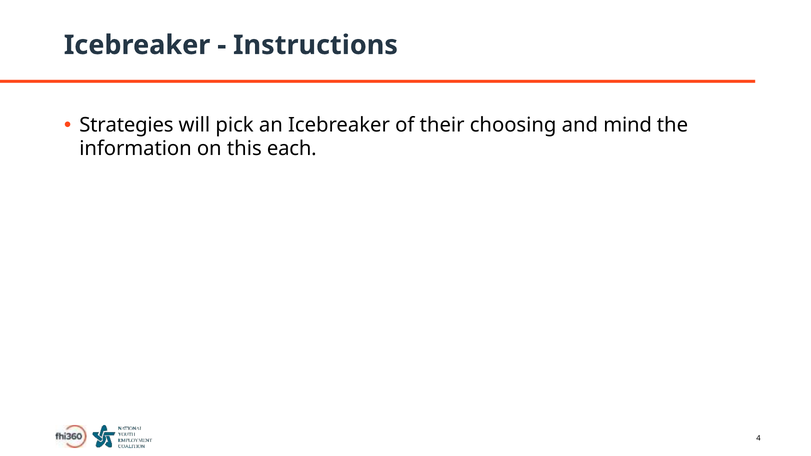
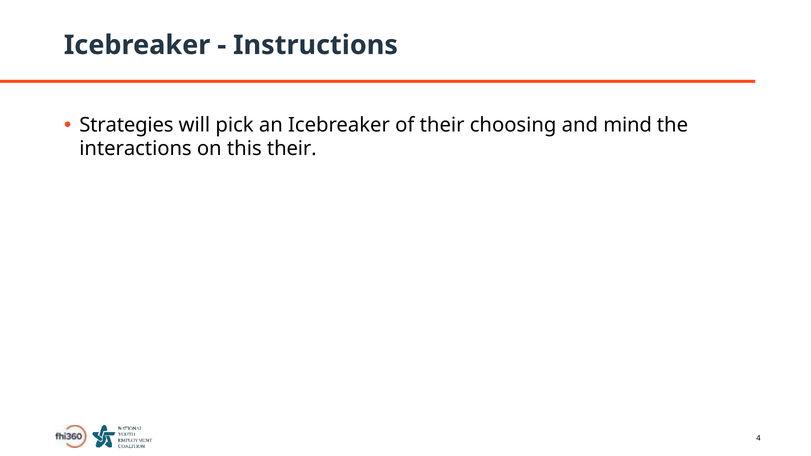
information: information -> interactions (135, 148)
this each: each -> their (292, 148)
